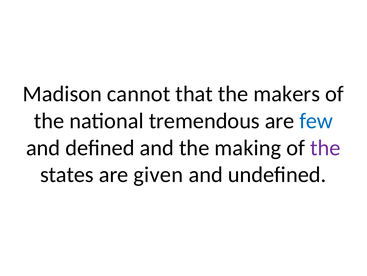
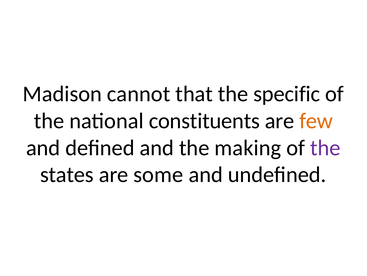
makers: makers -> specific (287, 94)
tremendous: tremendous -> constituents (204, 121)
few colour: blue -> orange (316, 121)
given: given -> some (158, 174)
